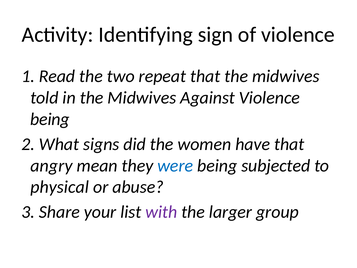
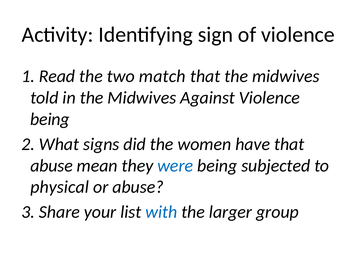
repeat: repeat -> match (162, 76)
angry: angry -> abuse (52, 165)
with colour: purple -> blue (161, 212)
